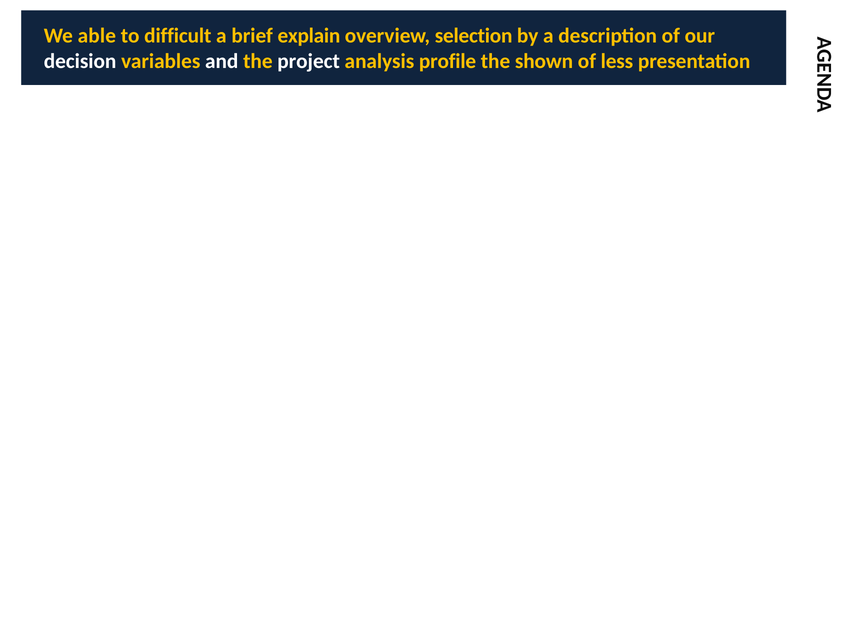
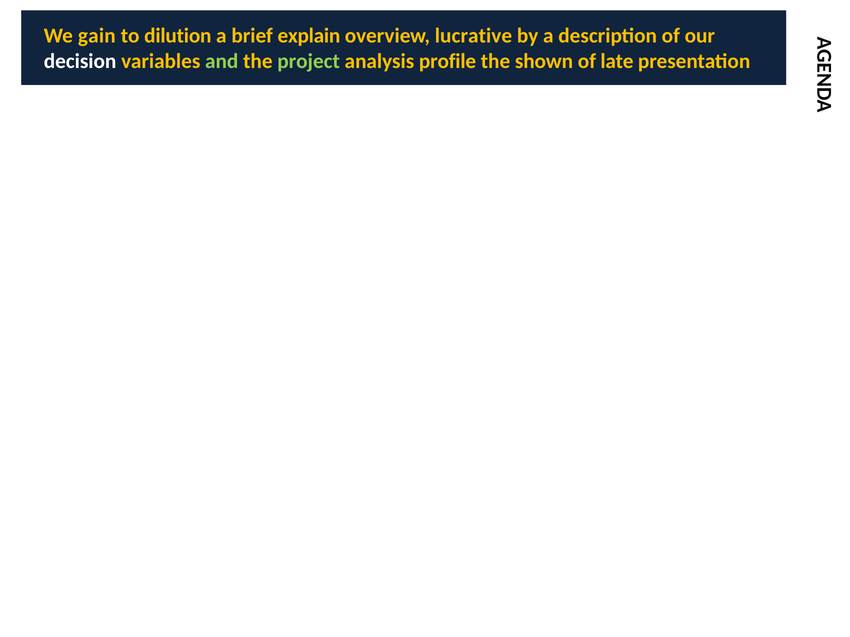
able: able -> gain (97, 36)
difficult: difficult -> dilution (178, 36)
selection: selection -> lucrative (473, 36)
and colour: white -> light green (222, 61)
project colour: white -> light green (309, 61)
less: less -> late (617, 61)
